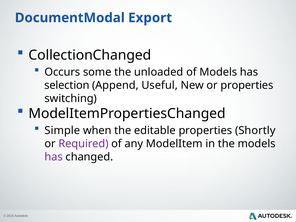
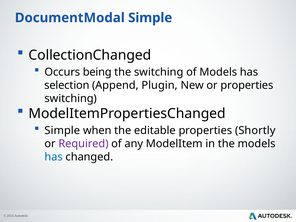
DocumentModal Export: Export -> Simple (150, 18)
some: some -> being (97, 72)
the unloaded: unloaded -> switching (159, 72)
Useful: Useful -> Plugin (160, 85)
has colour: purple -> blue (54, 157)
